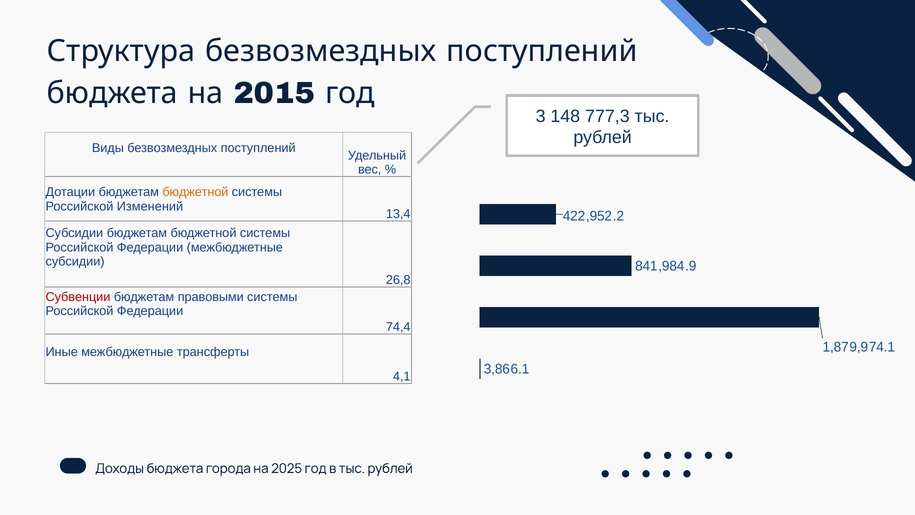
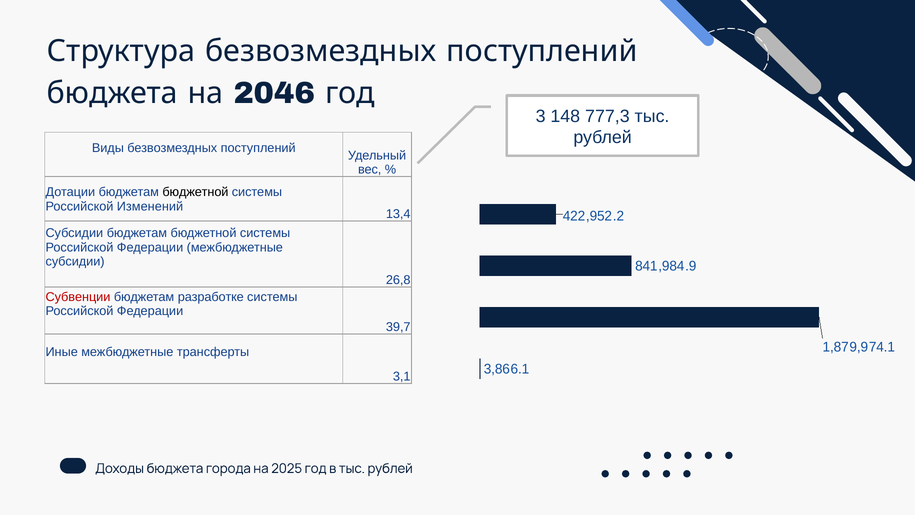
2015: 2015 -> 2046 (274, 93)
бюджетной colour: orange -> black (195, 192)
правовыми: правовыми -> разработке (211, 297)
74,4: 74,4 -> 39,7 (398, 327)
4,1: 4,1 -> 3,1 (402, 377)
